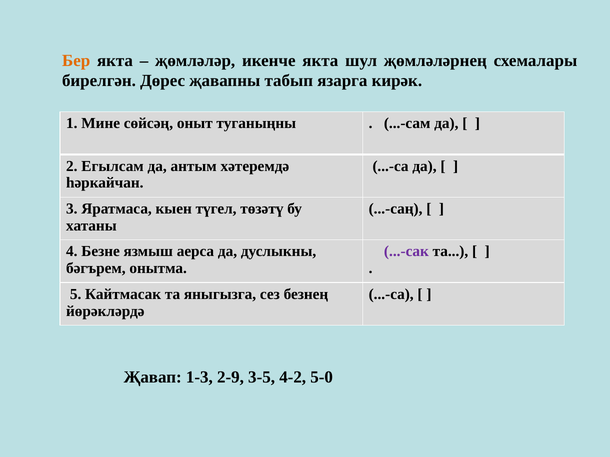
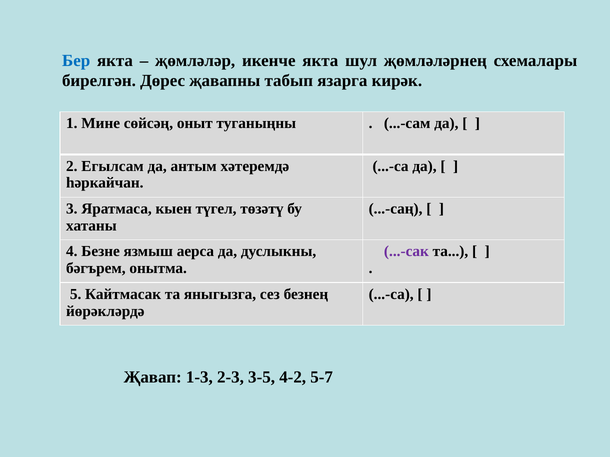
Бер colour: orange -> blue (76, 61)
2-9: 2-9 -> 2-3 (230, 378)
5-0: 5-0 -> 5-7 (322, 378)
